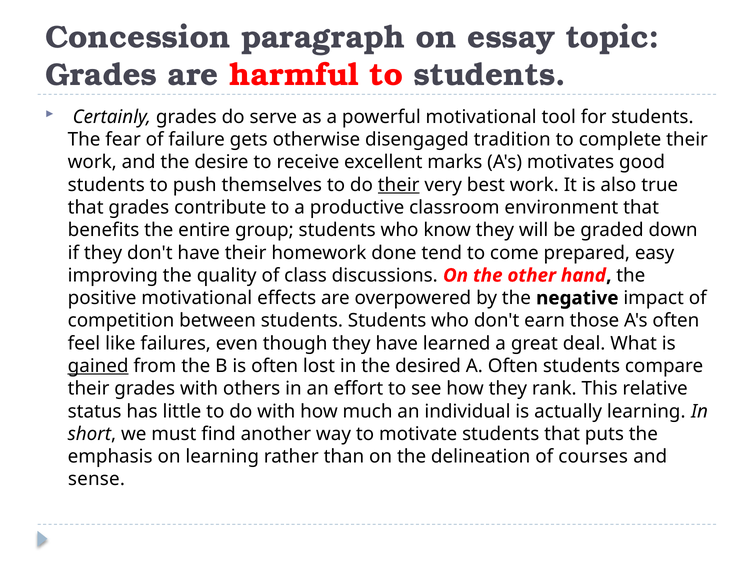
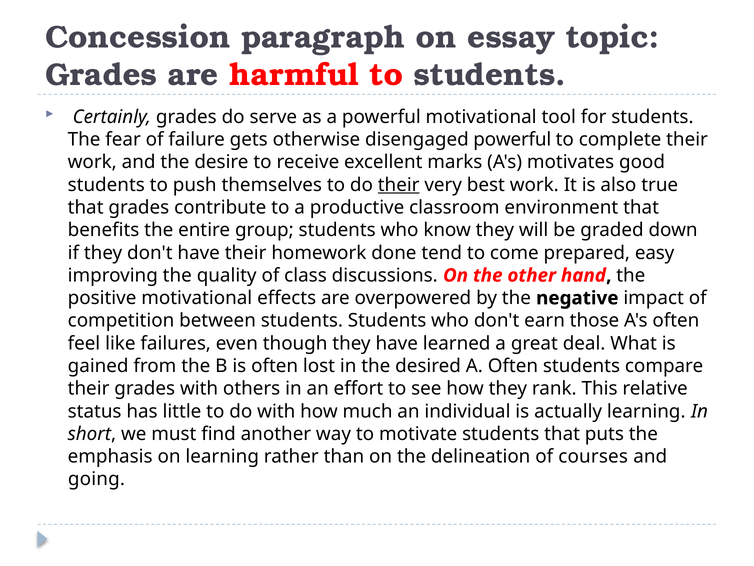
disengaged tradition: tradition -> powerful (512, 140)
gained underline: present -> none (98, 366)
sense: sense -> going (96, 479)
